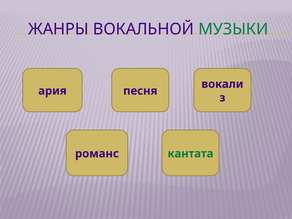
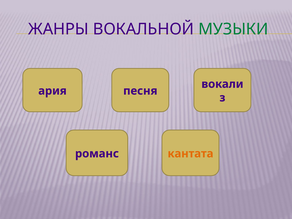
кантата colour: green -> orange (190, 154)
